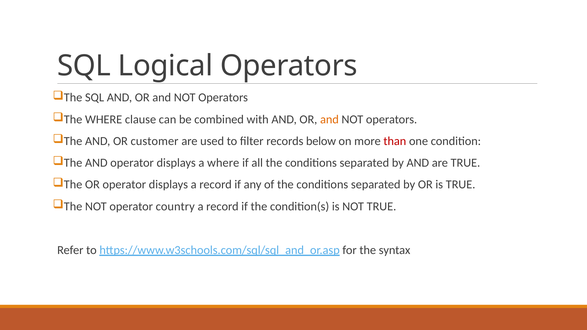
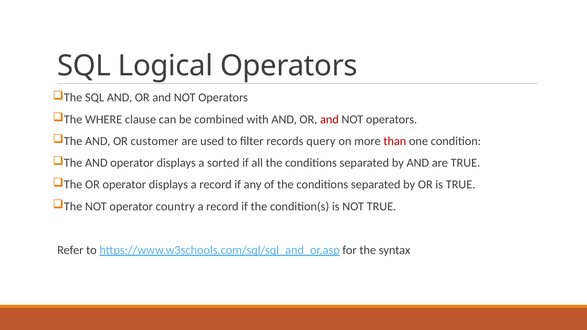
and colour: orange -> red (329, 119)
below: below -> query (321, 141)
a where: where -> sorted (223, 163)
